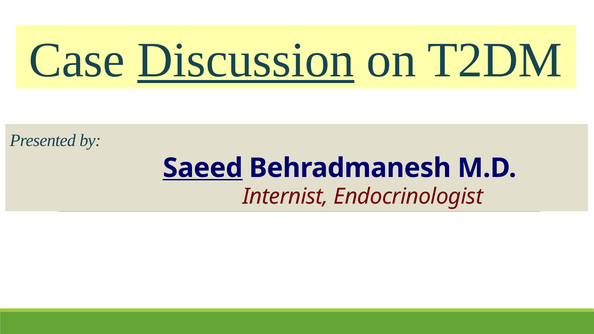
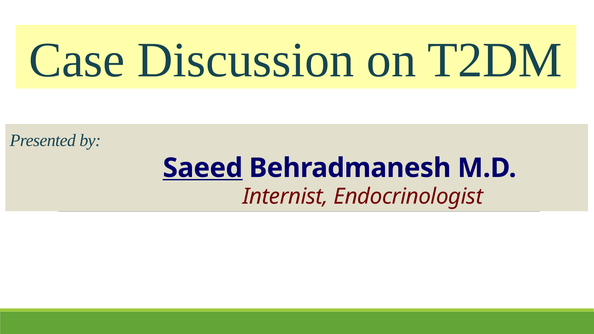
Discussion underline: present -> none (246, 60)
